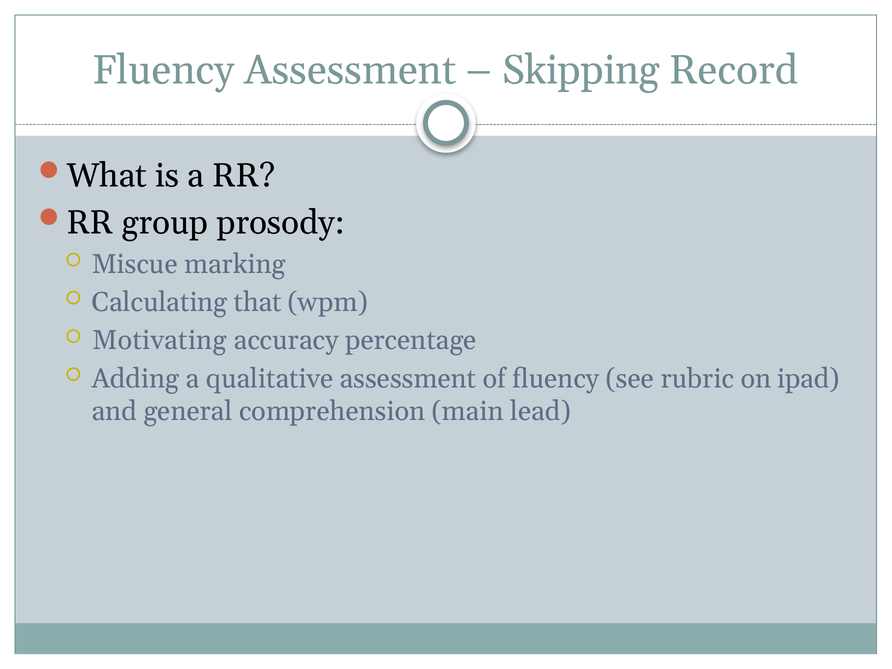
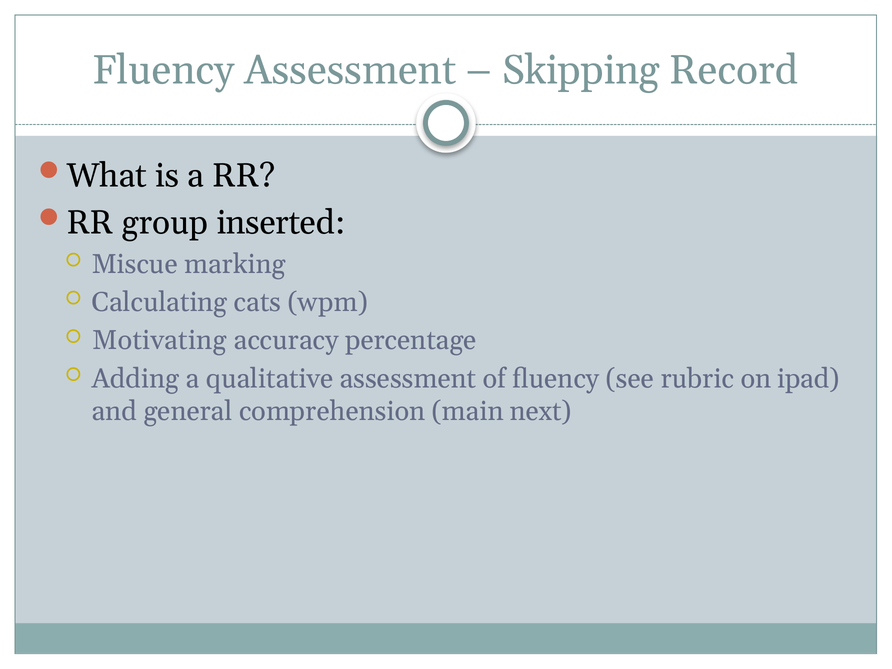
prosody: prosody -> inserted (281, 223)
that: that -> cats (258, 302)
lead: lead -> next (541, 411)
